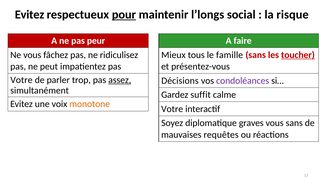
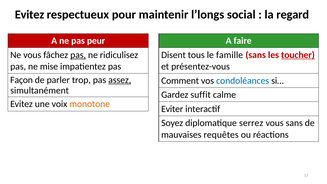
pour underline: present -> none (124, 15)
risque: risque -> regard (293, 15)
pas underline: none -> present (78, 55)
Mieux: Mieux -> Disent (173, 55)
peut: peut -> mise (49, 66)
Votre: Votre -> Façon (22, 80)
Décisions: Décisions -> Comment (180, 81)
condoléances colour: purple -> blue (243, 81)
Votre: Votre -> Eviter (172, 109)
graves: graves -> serrez (251, 123)
